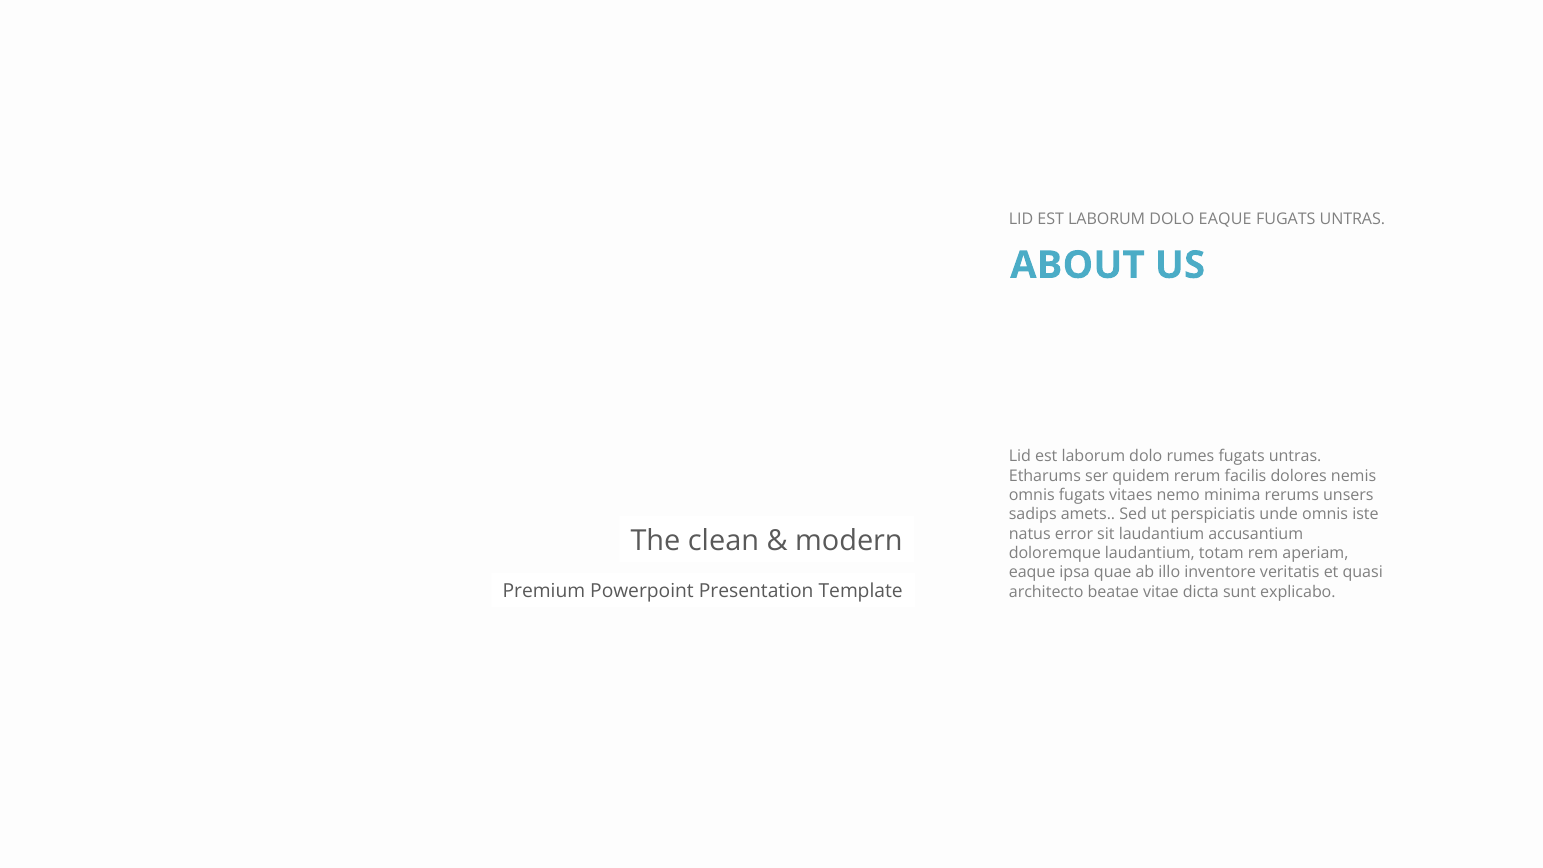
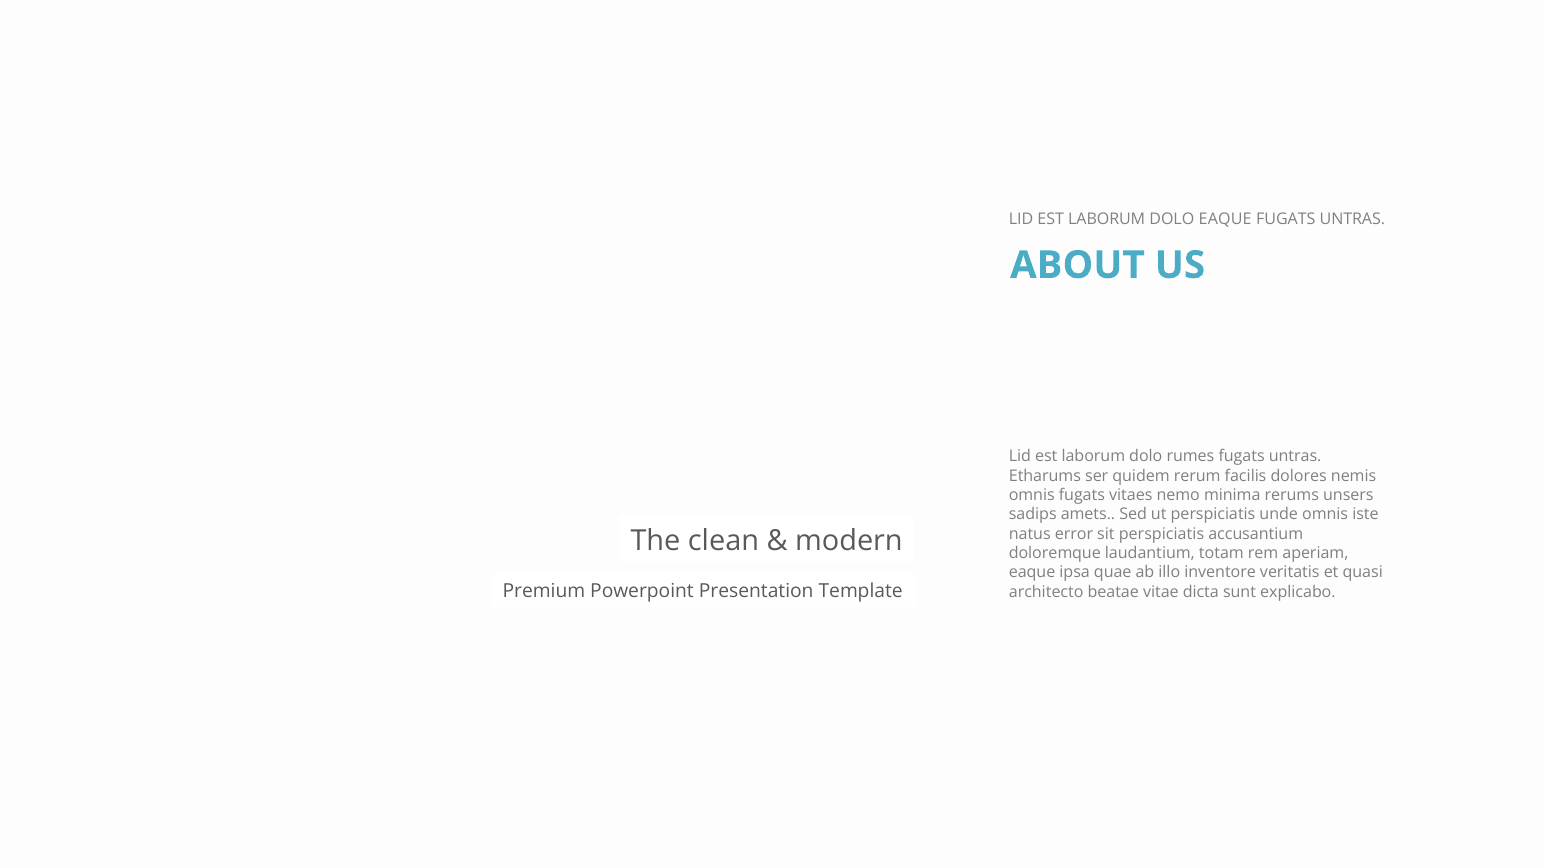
sit laudantium: laudantium -> perspiciatis (1161, 534)
